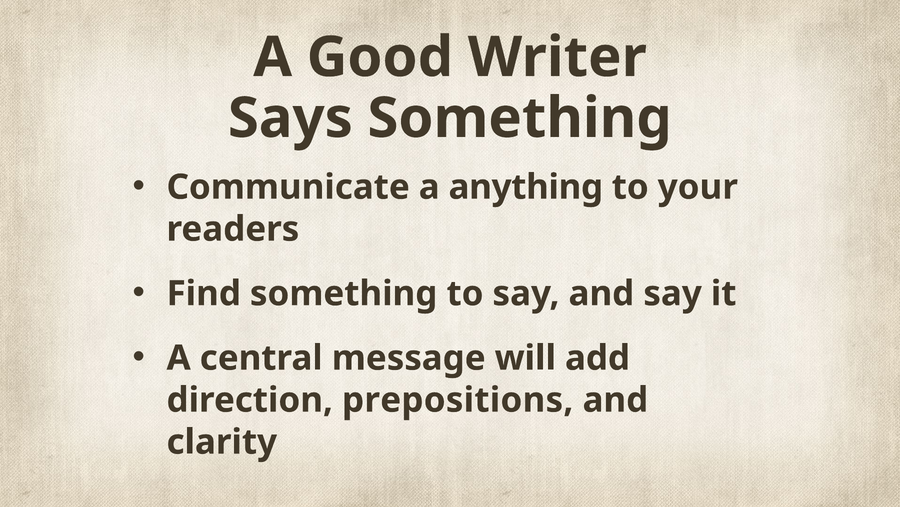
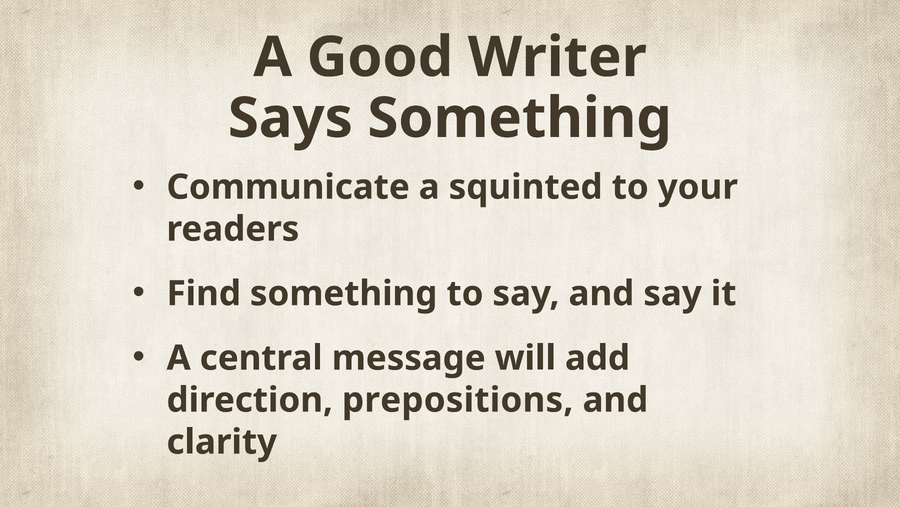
anything: anything -> squinted (526, 187)
